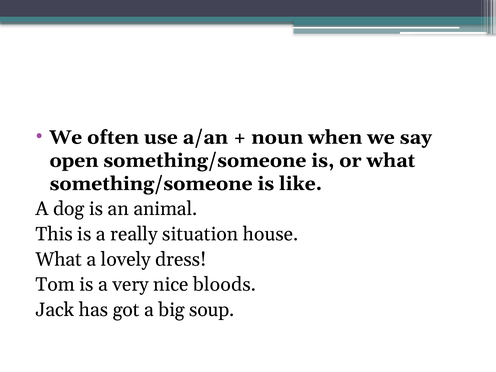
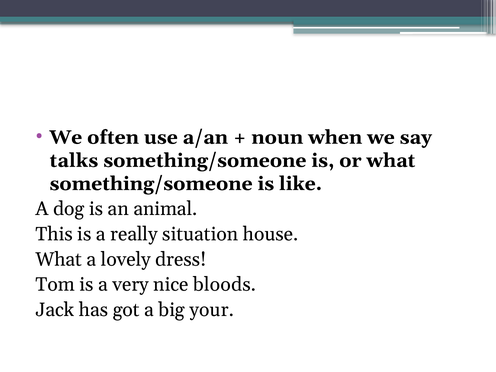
open: open -> talks (74, 161)
soup: soup -> your (212, 310)
